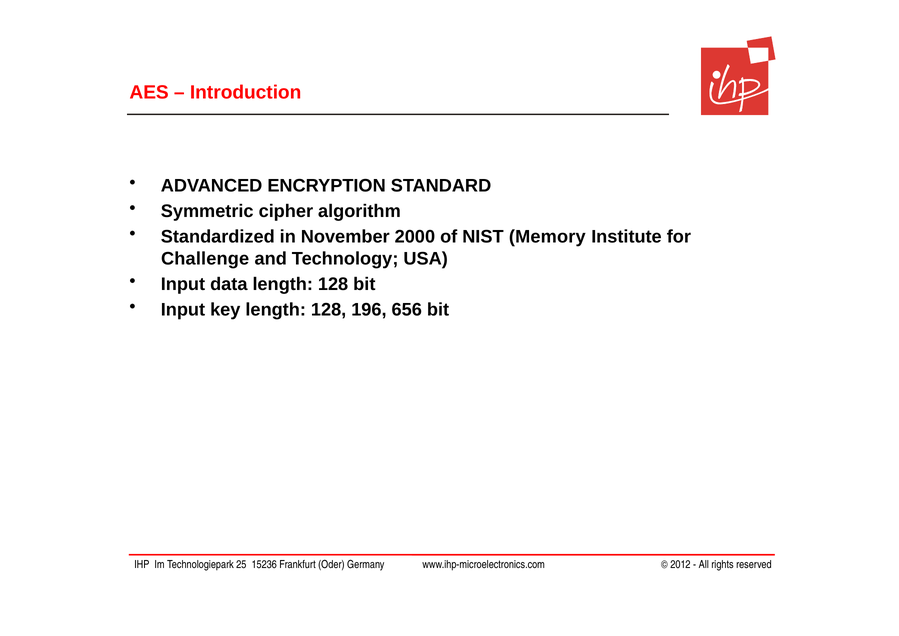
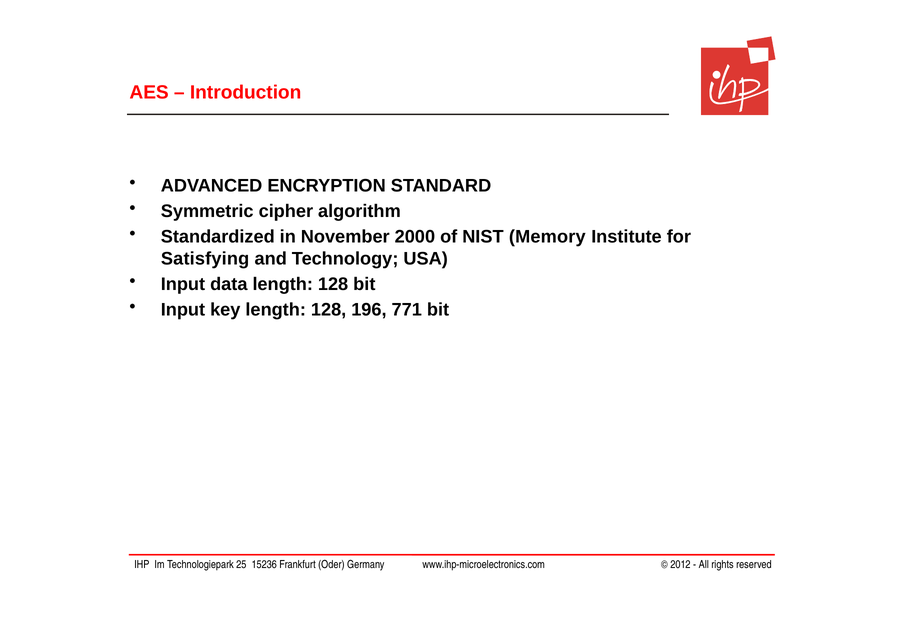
Challenge: Challenge -> Satisfying (205, 259)
656: 656 -> 771 (407, 309)
